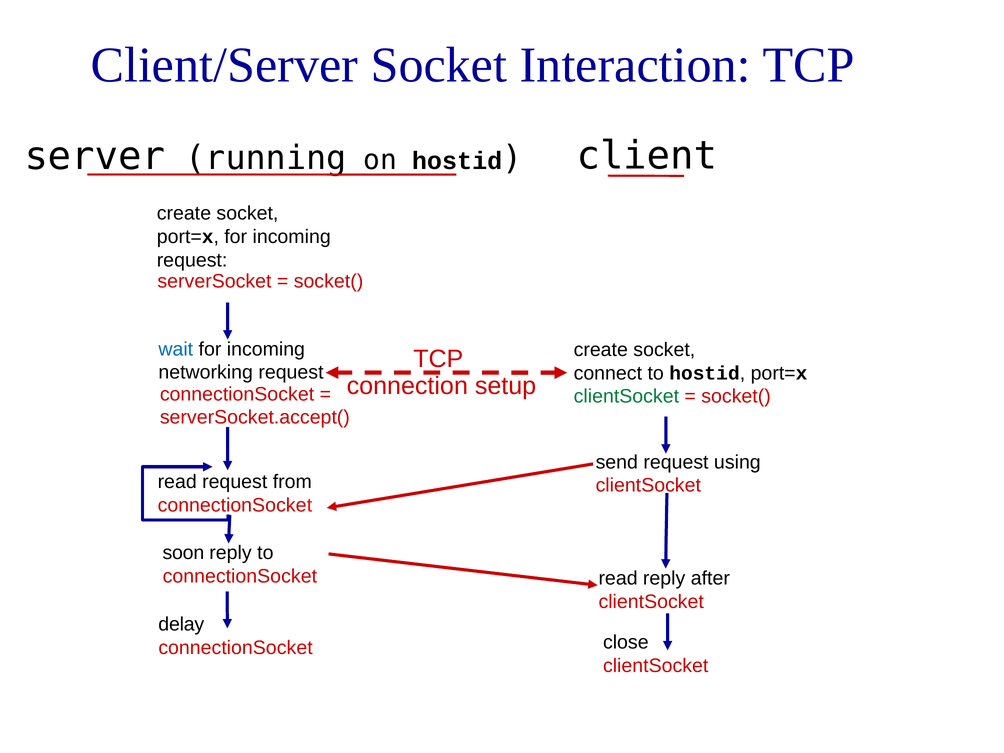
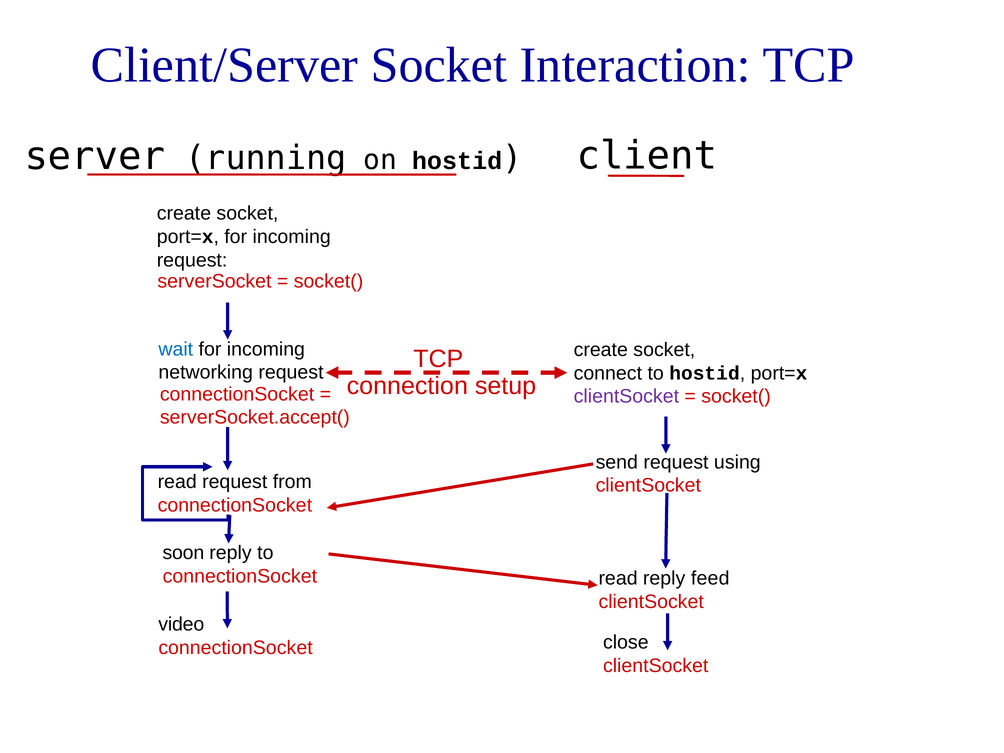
clientSocket colour: green -> purple (626, 396)
after: after -> feed (710, 578)
delay: delay -> video (181, 624)
